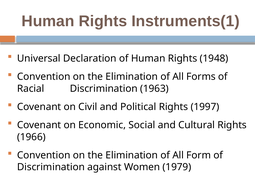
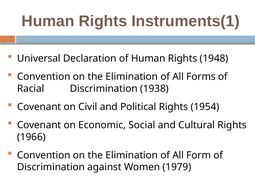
1963: 1963 -> 1938 (154, 89)
1997: 1997 -> 1954 (205, 107)
